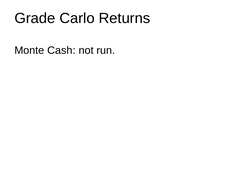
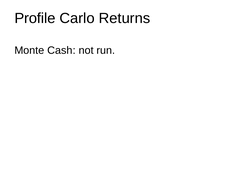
Grade: Grade -> Profile (35, 18)
